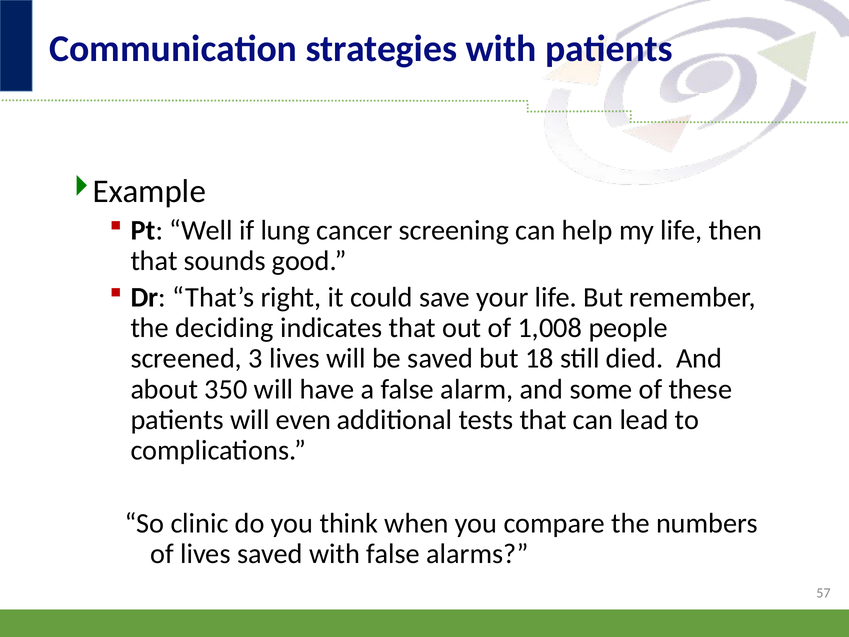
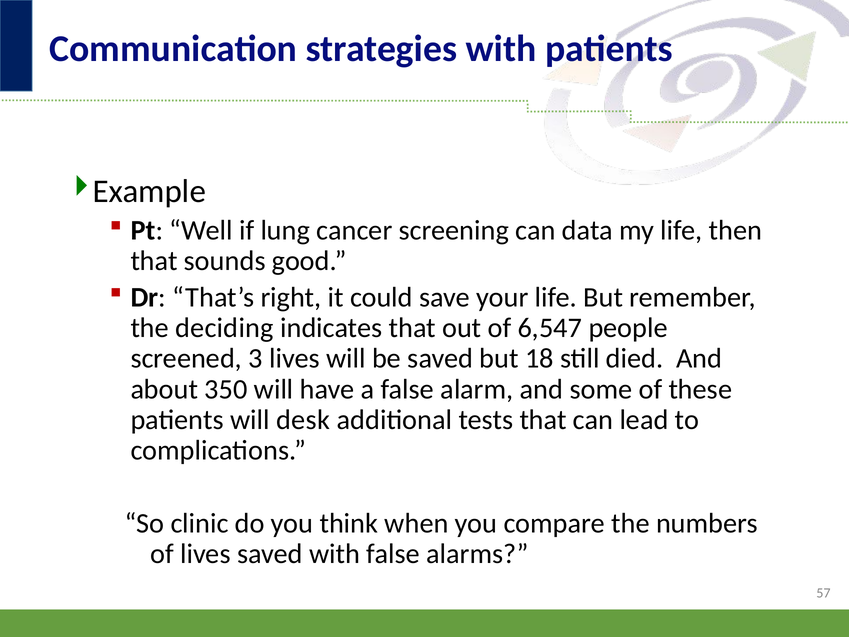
help: help -> data (587, 230)
1,008: 1,008 -> 6,547 (550, 328)
even: even -> desk (303, 420)
